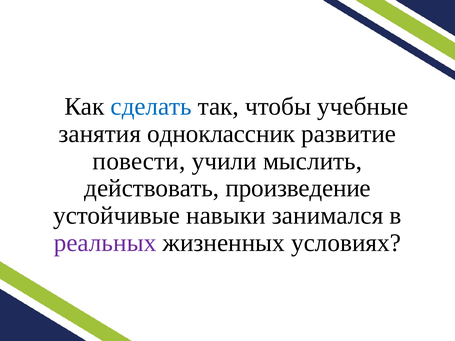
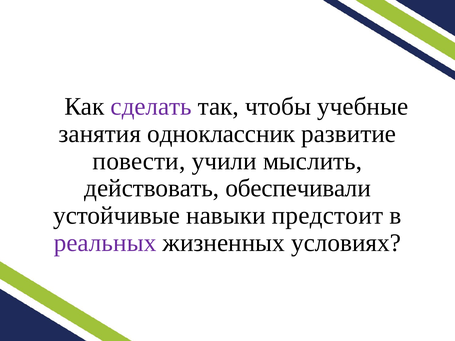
сделать colour: blue -> purple (151, 107)
произведение: произведение -> обеспечивали (298, 188)
занимался: занимался -> предстоит (328, 216)
